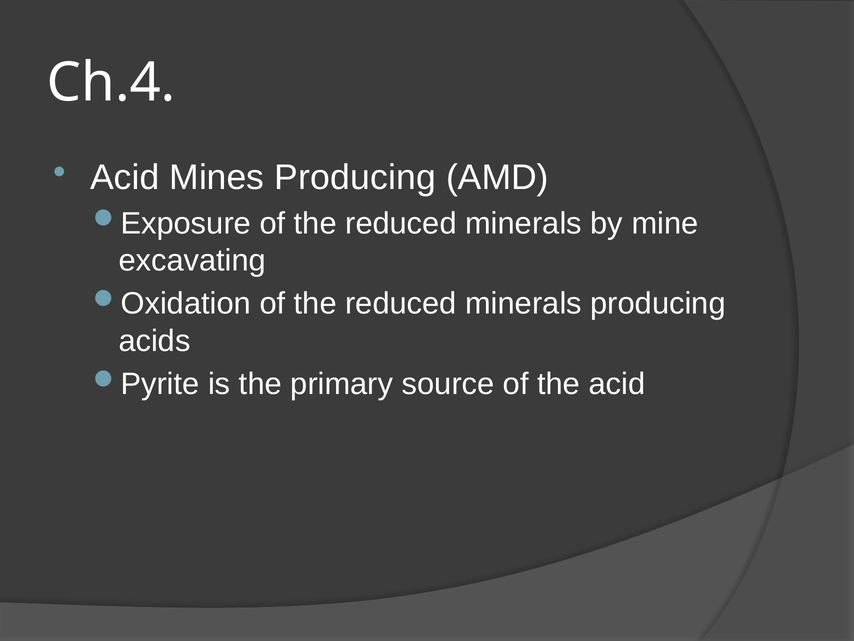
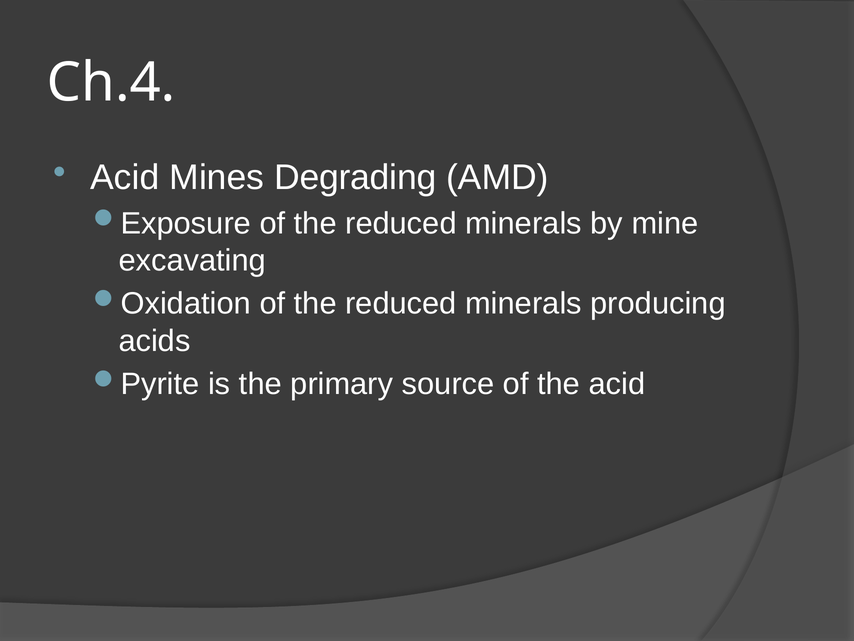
Mines Producing: Producing -> Degrading (355, 177)
